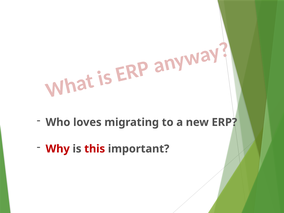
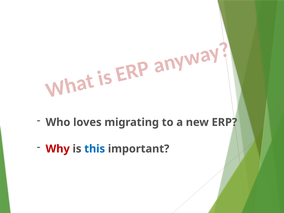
this colour: red -> blue (95, 149)
